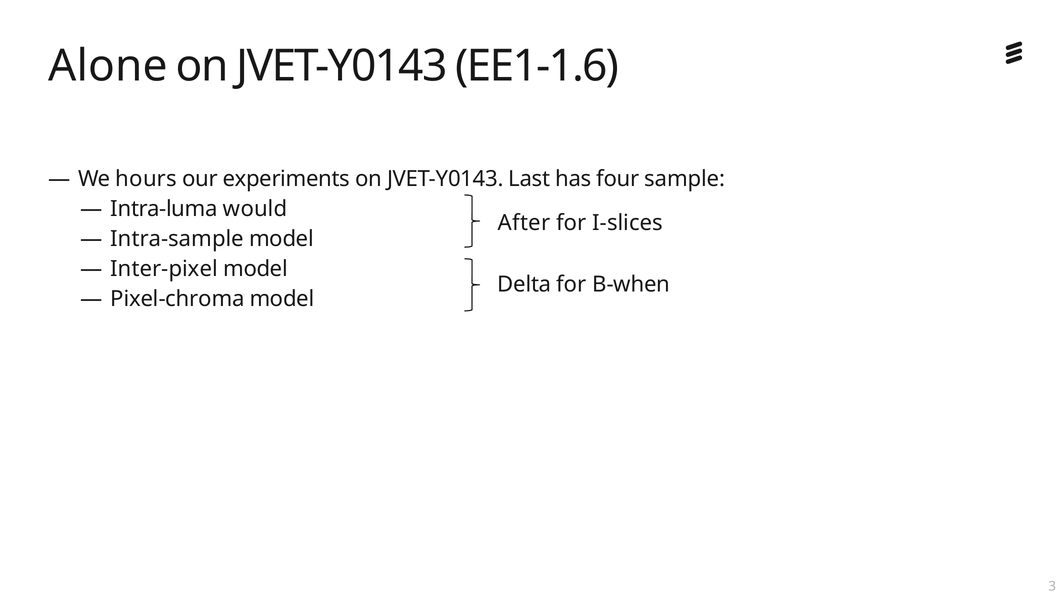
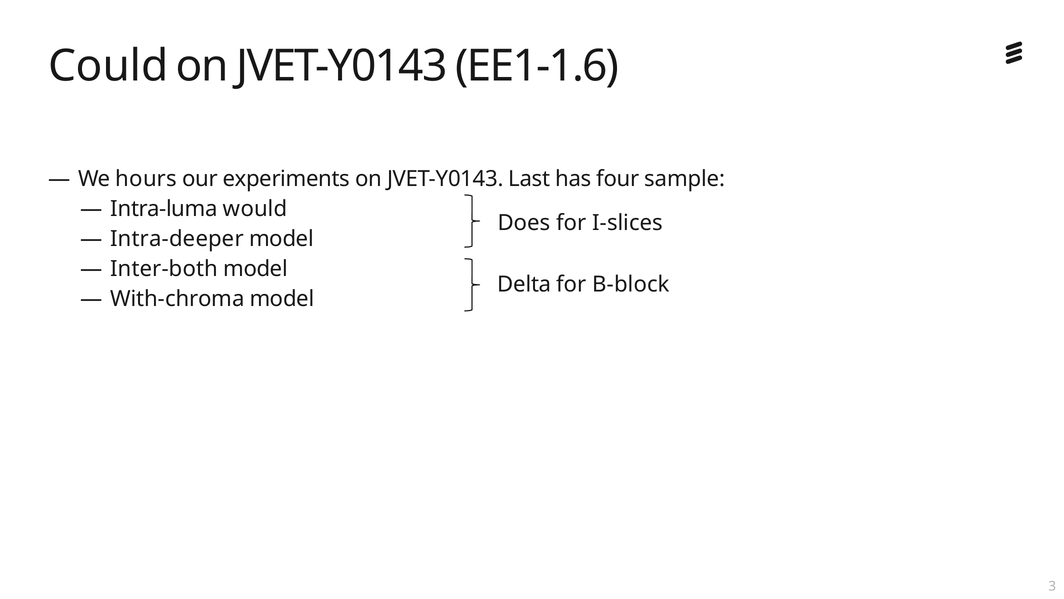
Alone: Alone -> Could (108, 66)
After: After -> Does (524, 223)
Intra-sample: Intra-sample -> Intra-deeper (177, 239)
Inter-pixel: Inter-pixel -> Inter-both (164, 269)
B-when: B-when -> B-block (631, 284)
Pixel-chroma: Pixel-chroma -> With-chroma (177, 299)
